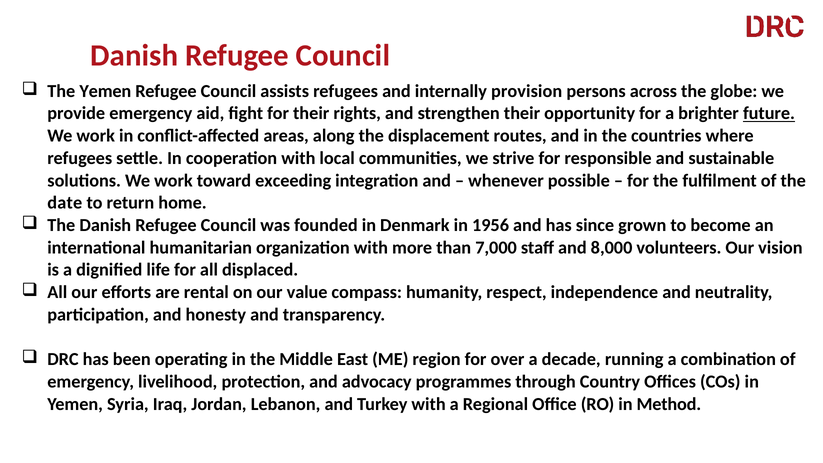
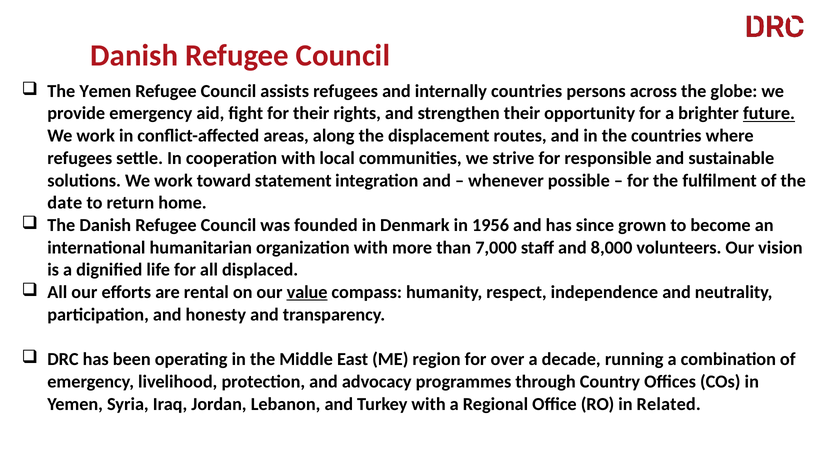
internally provision: provision -> countries (527, 91)
exceeding: exceeding -> statement (293, 181)
value underline: none -> present (307, 292)
Method: Method -> Related (669, 404)
